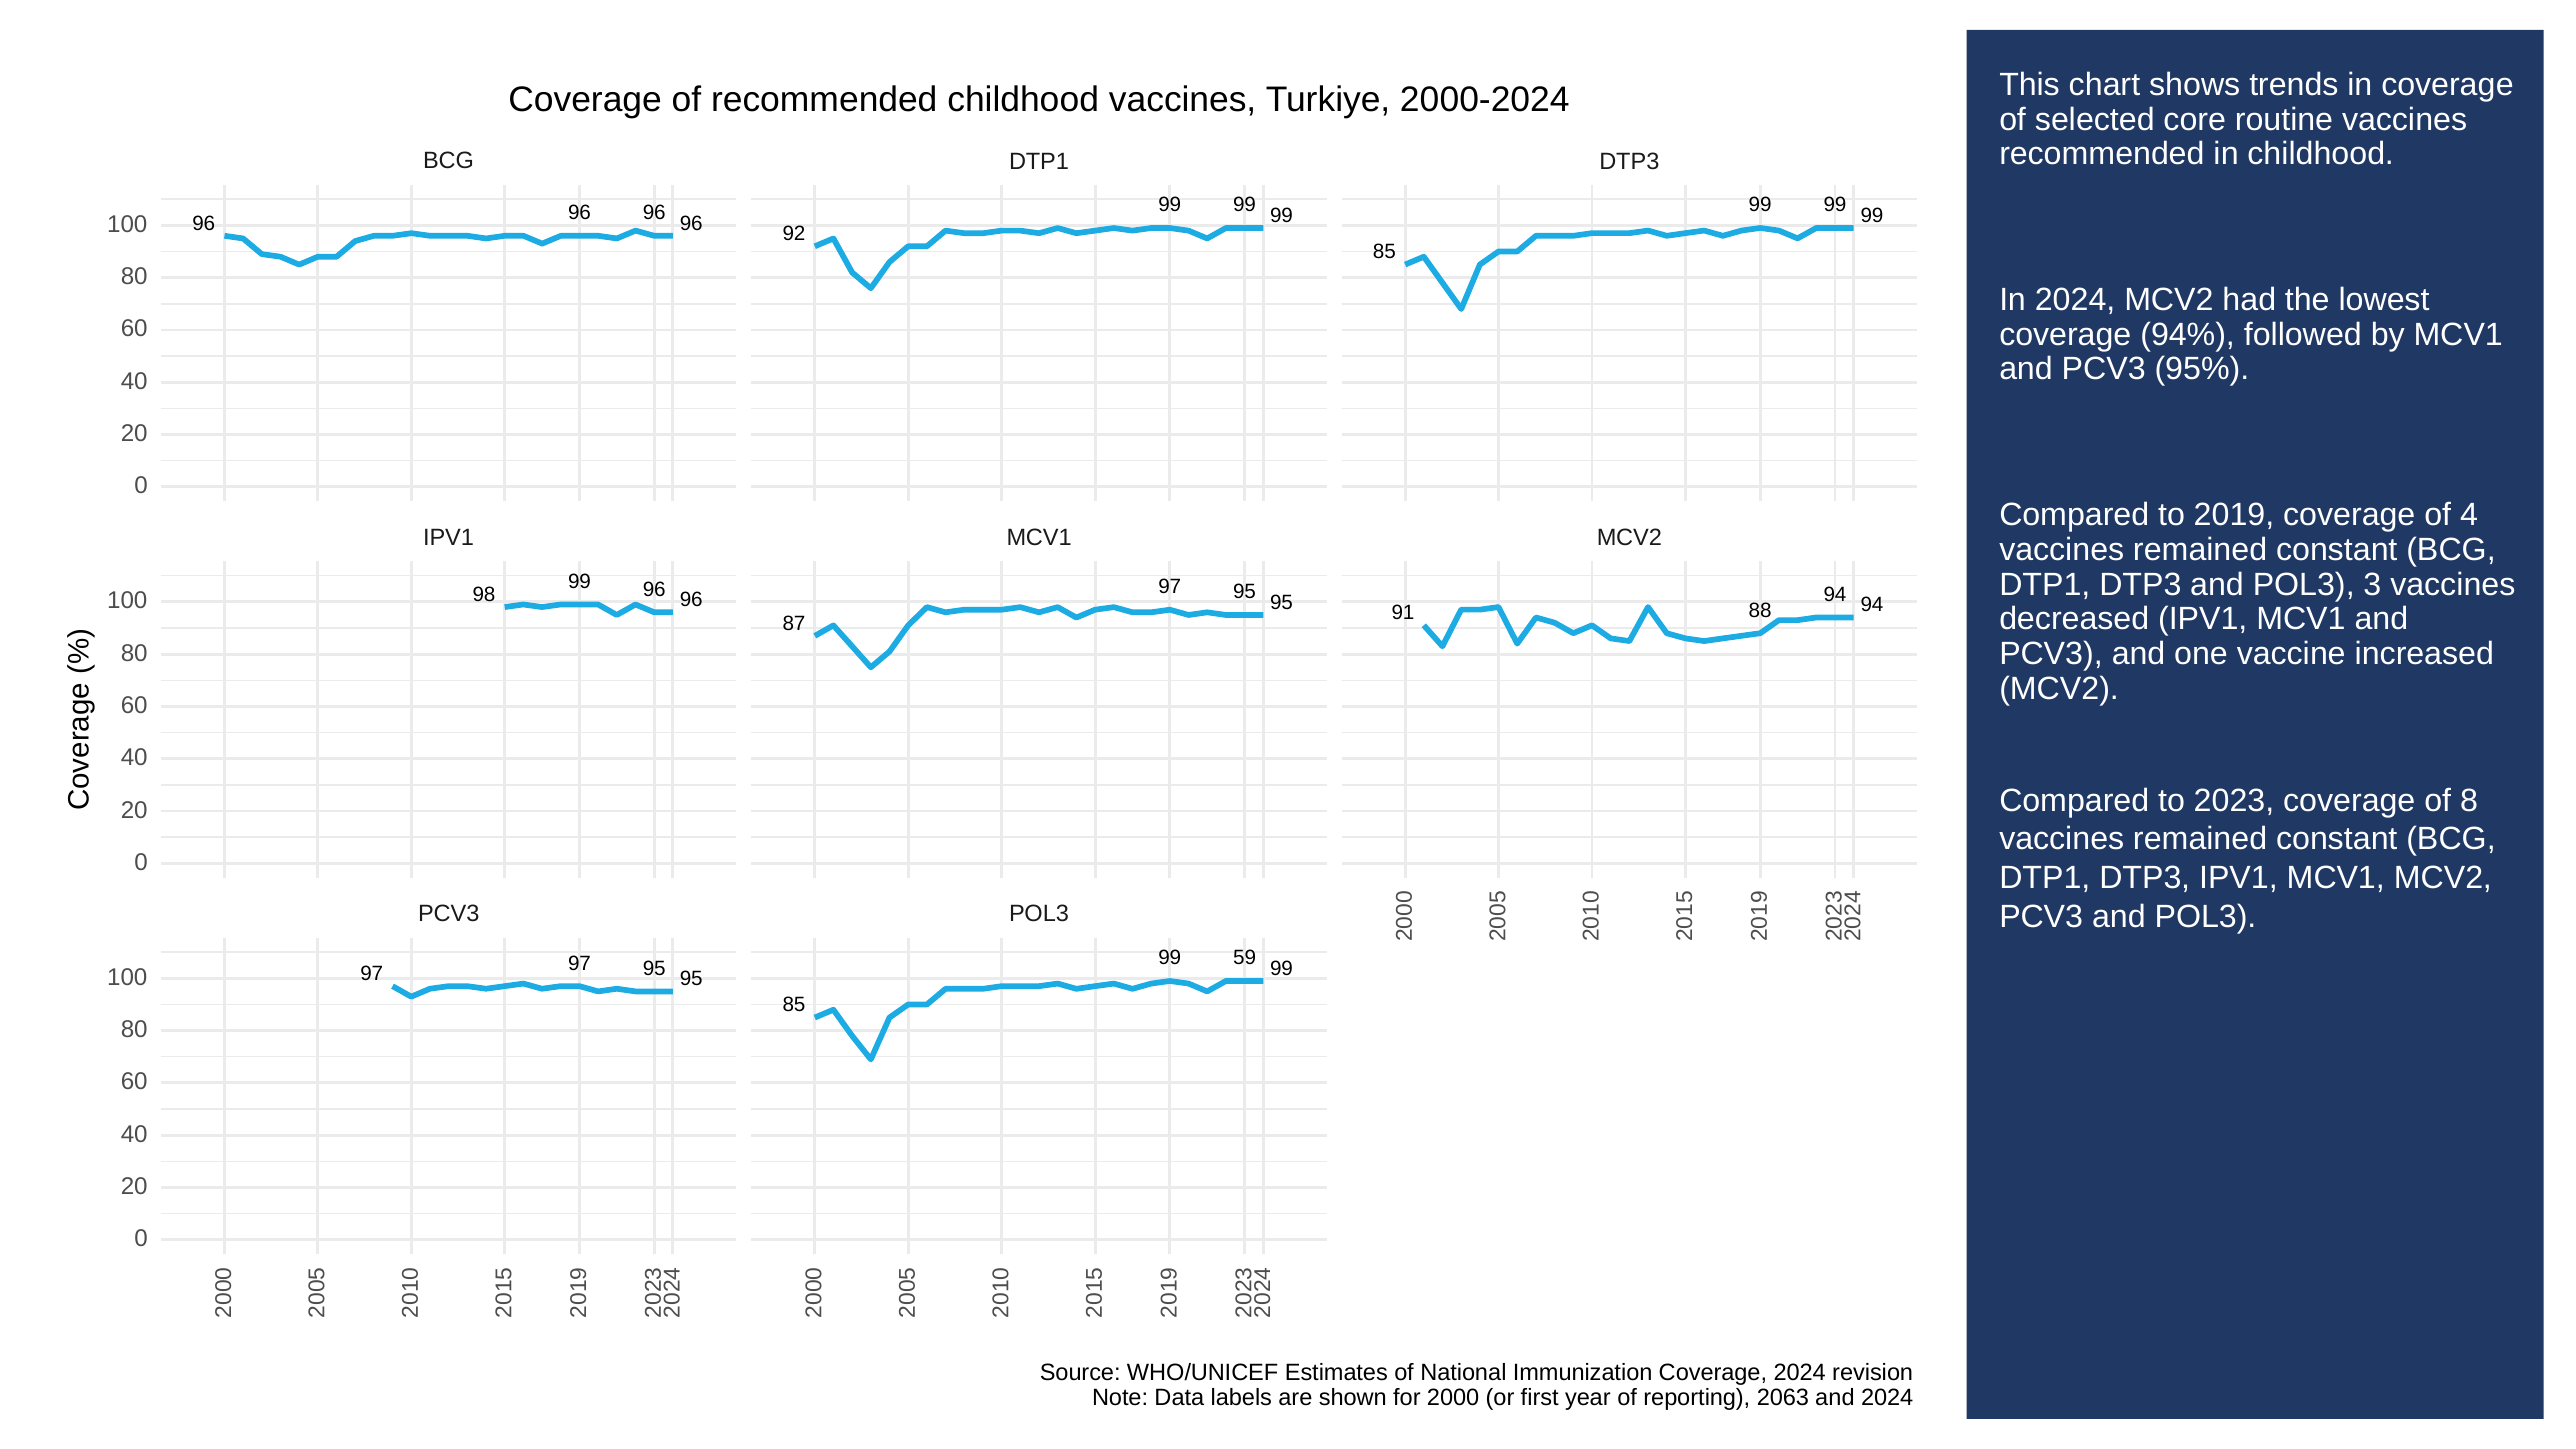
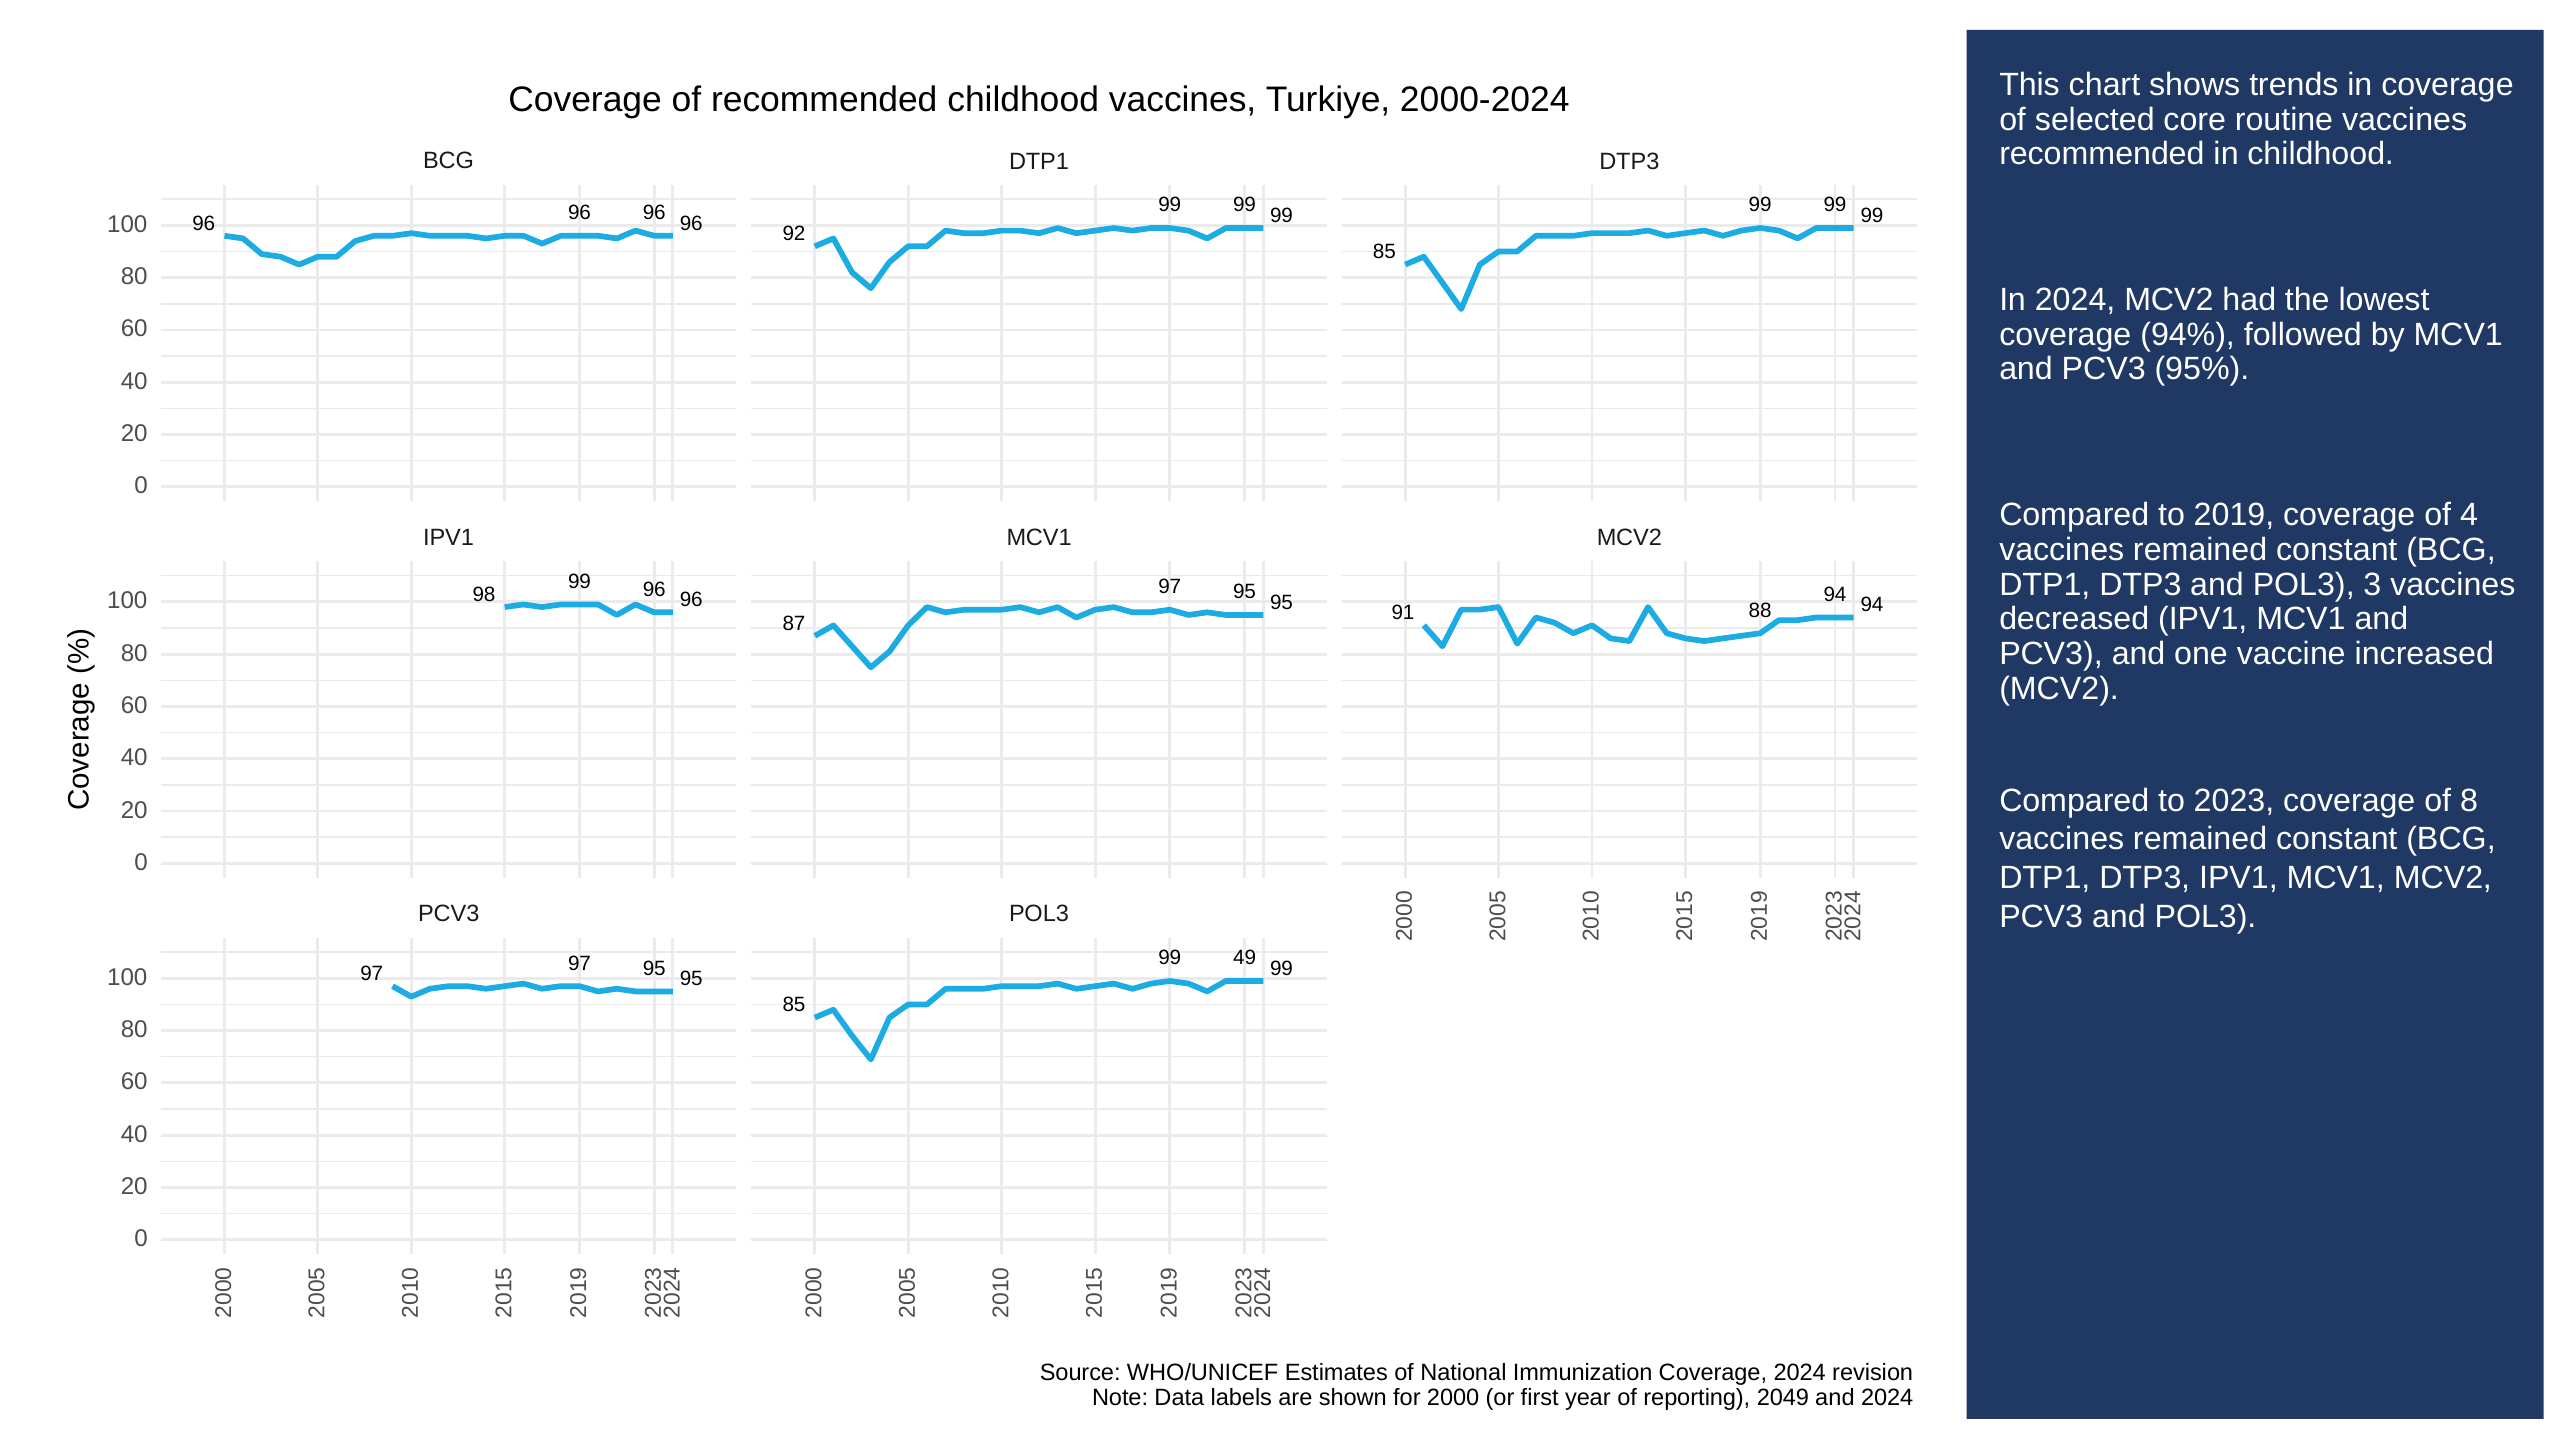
59: 59 -> 49 (1245, 958)
2063: 2063 -> 2049 (1783, 1398)
